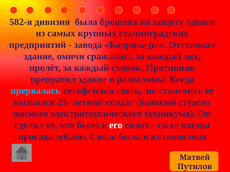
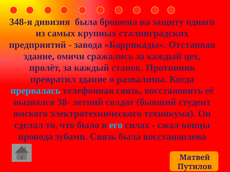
582-я: 582-я -> 348-я (21, 22)
23-: 23- -> 38- (64, 102)
его colour: white -> light blue (116, 125)
